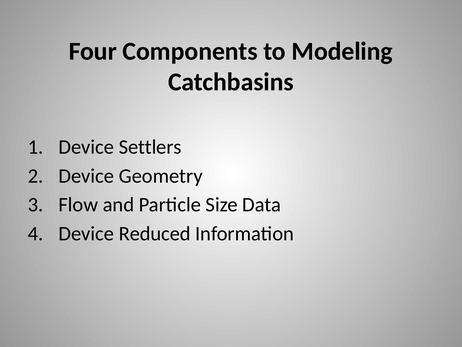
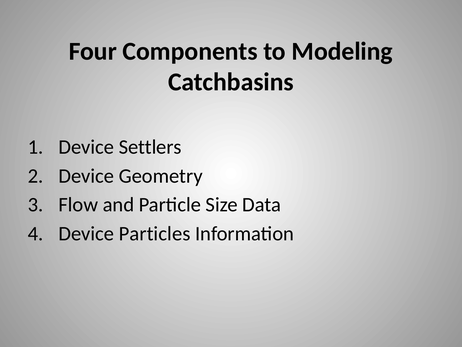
Reduced: Reduced -> Particles (155, 233)
